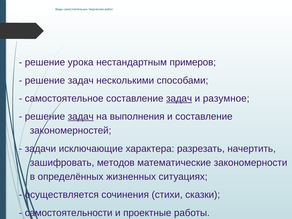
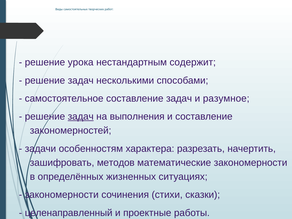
примеров: примеров -> содержит (193, 62)
задач underline: present -> none (179, 98)
исключающие: исключающие -> особенностям (91, 149)
осуществляется: осуществляется -> закономерности (62, 195)
самостоятельности: самостоятельности -> целенаправленный (69, 213)
